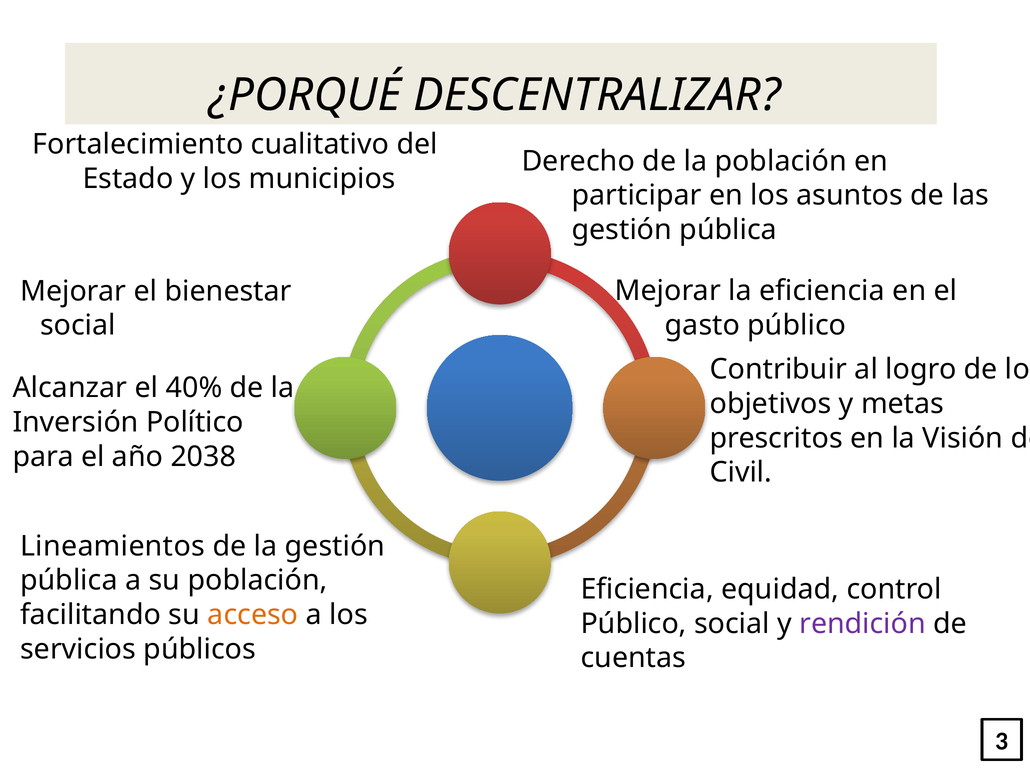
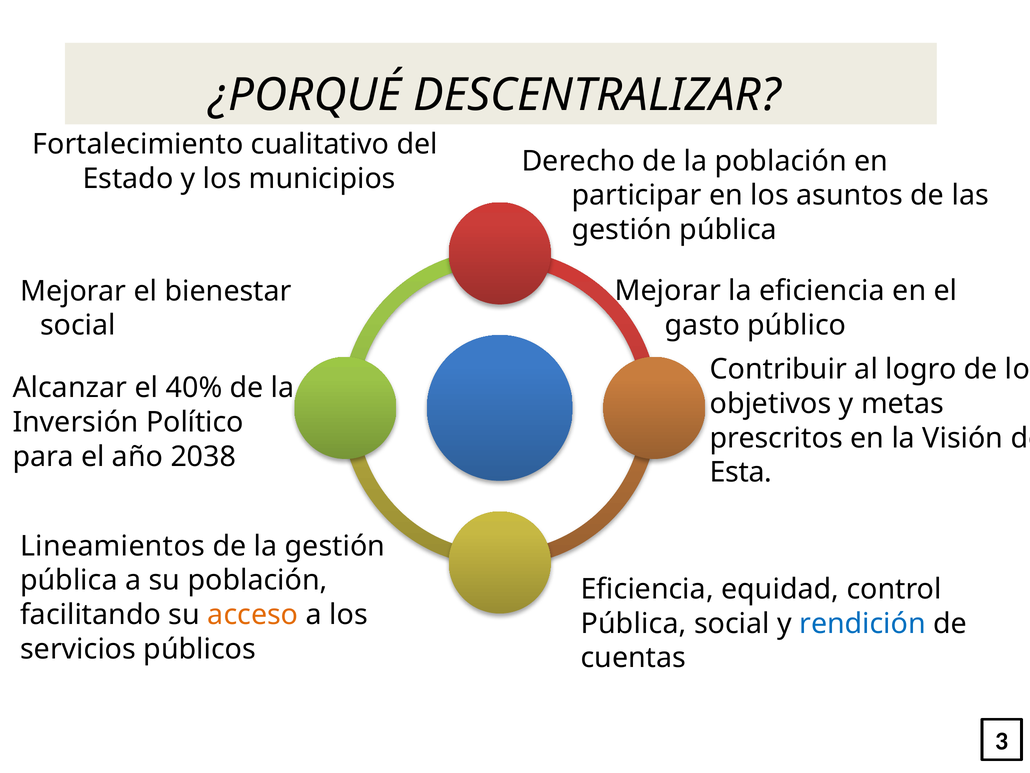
Civil: Civil -> Esta (741, 472)
Público: Público -> Pública (634, 623)
rendición colour: purple -> blue (863, 623)
